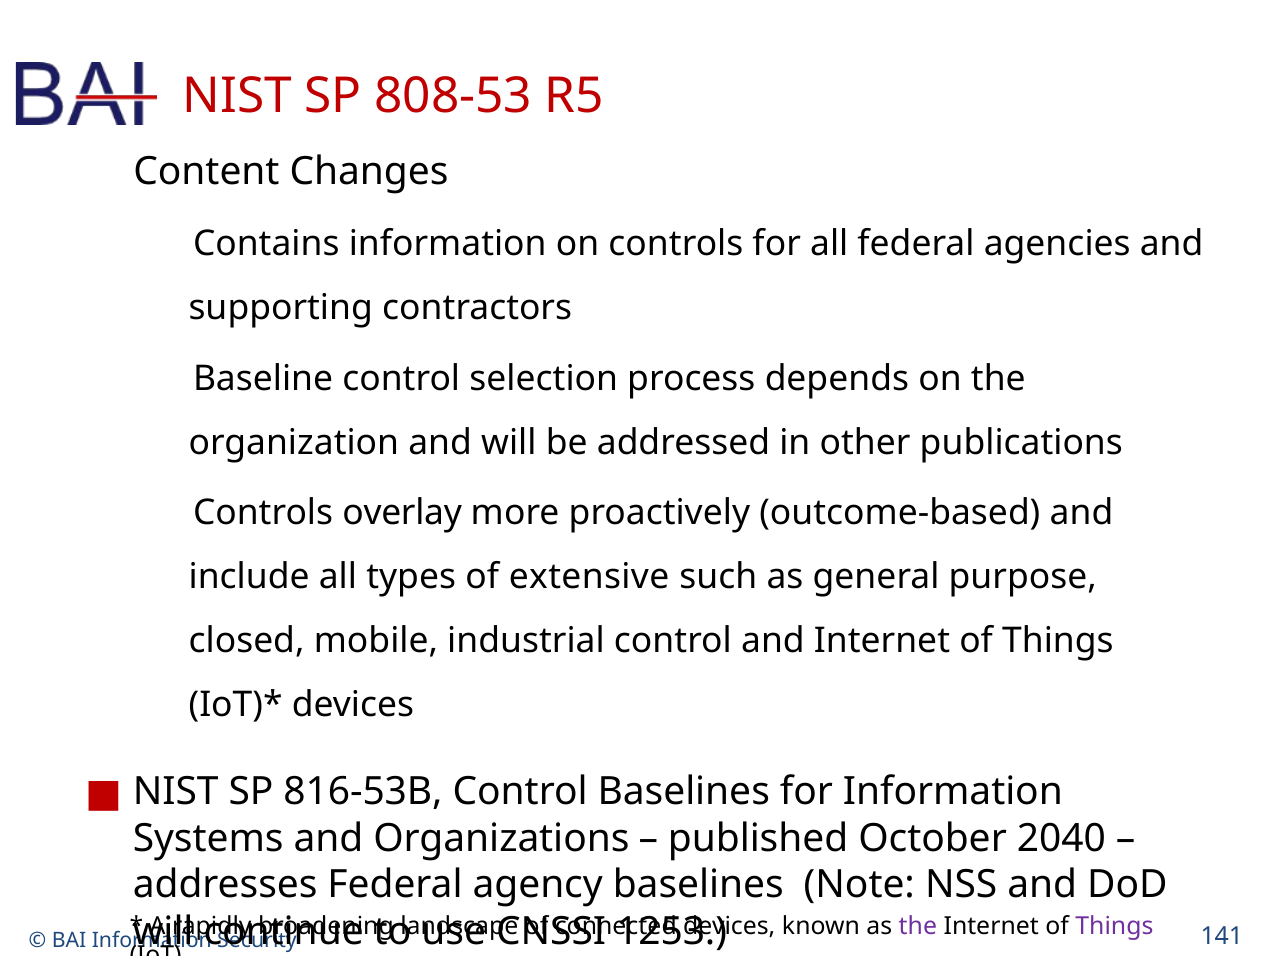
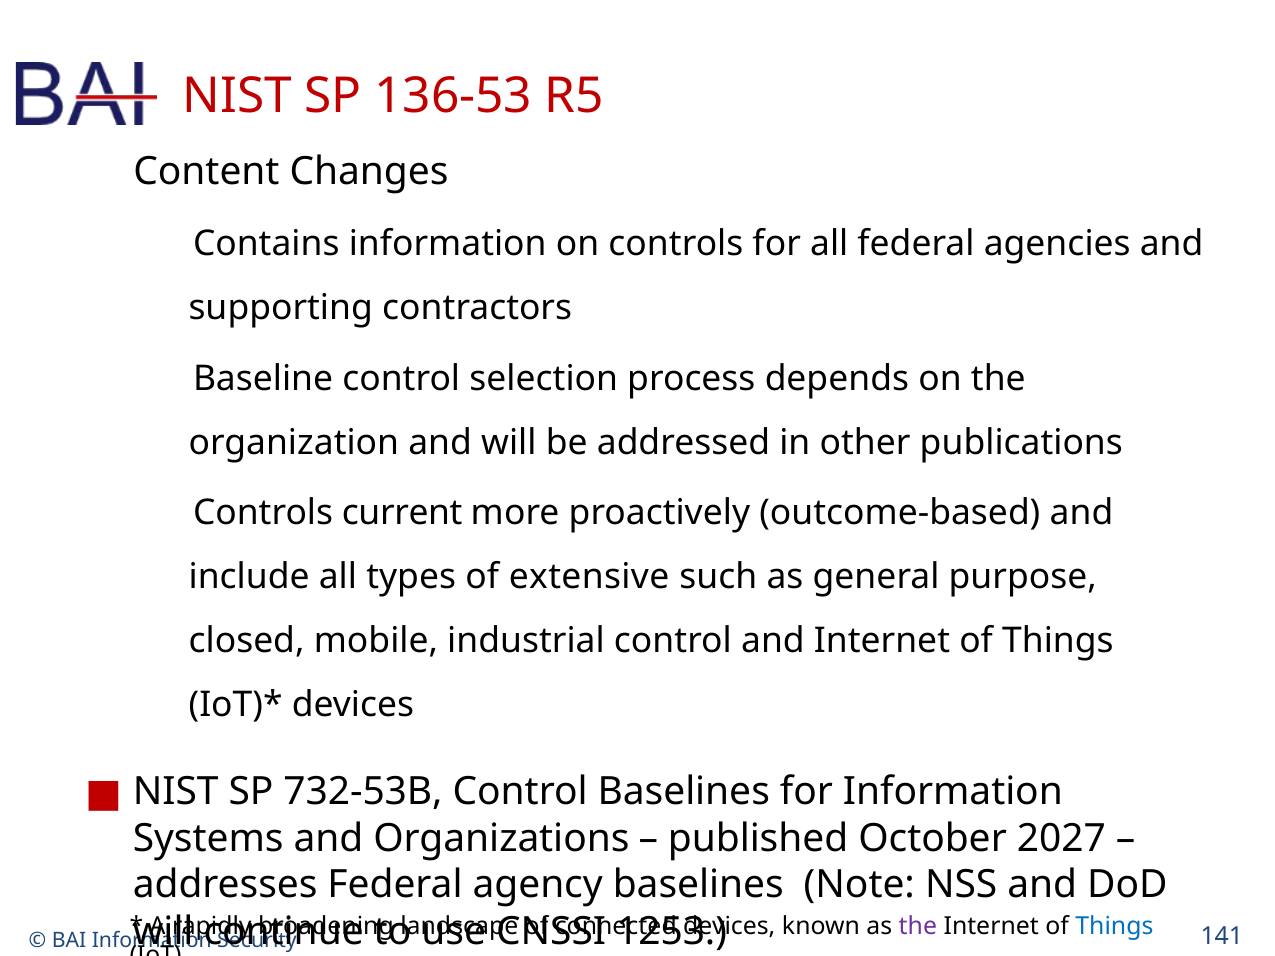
808-53: 808-53 -> 136-53 (453, 96)
overlay: overlay -> current (402, 513)
816-53B: 816-53B -> 732-53B (363, 792)
2040: 2040 -> 2027 (1061, 839)
Things colour: purple -> blue (1114, 926)
